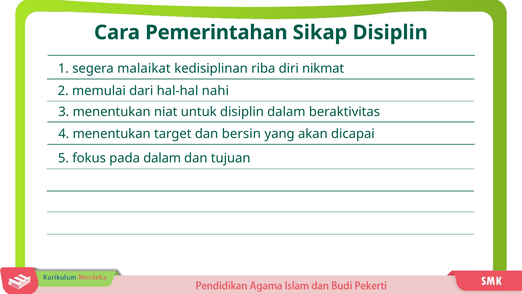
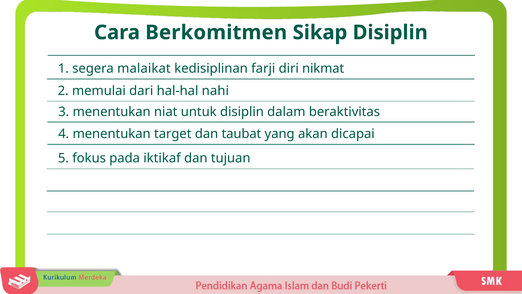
Pemerintahan: Pemerintahan -> Berkomitmen (216, 32)
riba: riba -> farji (263, 69)
bersin: bersin -> taubat (241, 134)
pada dalam: dalam -> iktikaf (162, 158)
